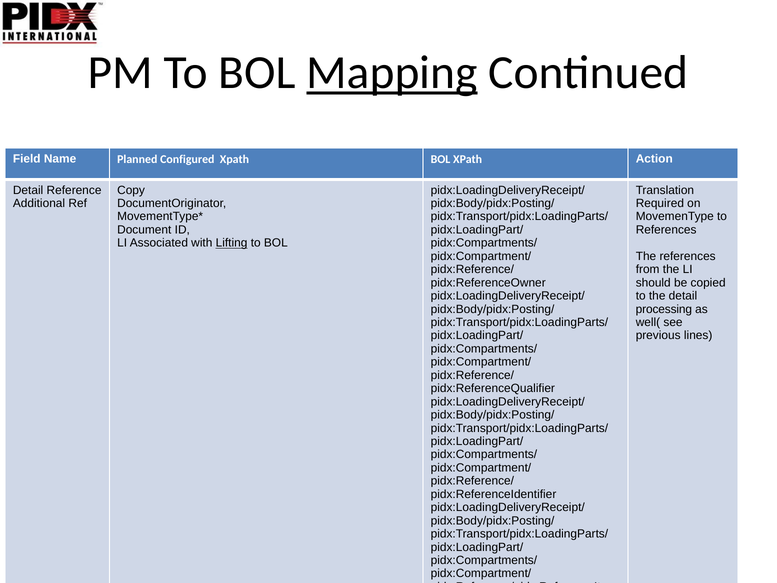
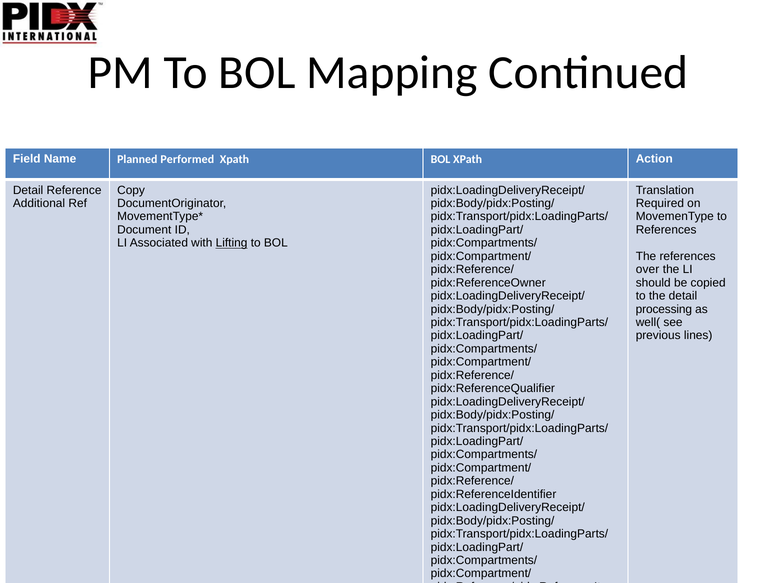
Mapping underline: present -> none (392, 72)
Configured: Configured -> Performed (187, 159)
from: from -> over (648, 269)
